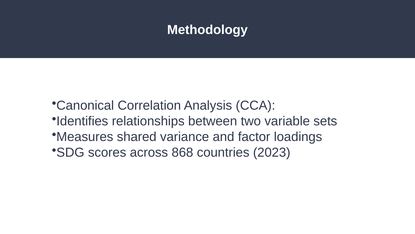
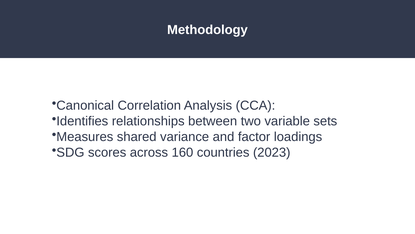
868: 868 -> 160 (182, 152)
